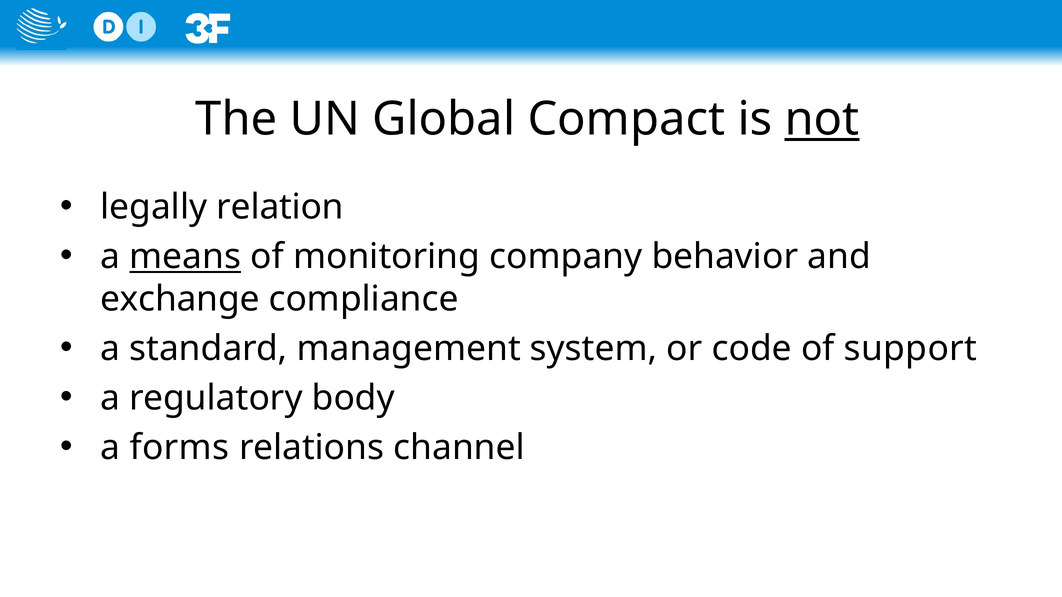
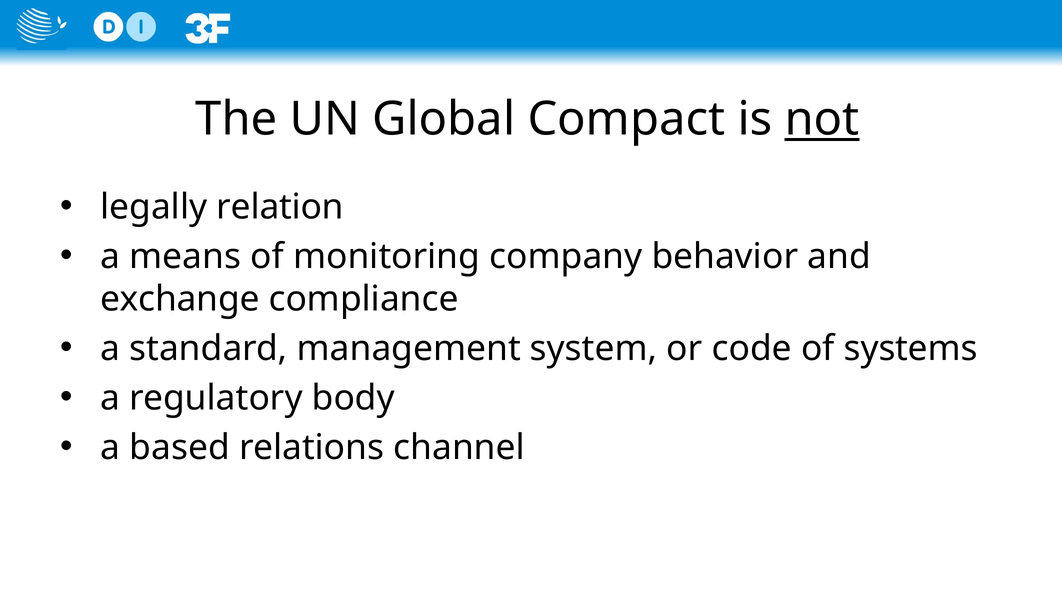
means underline: present -> none (185, 257)
support: support -> systems (911, 349)
forms: forms -> based (180, 448)
